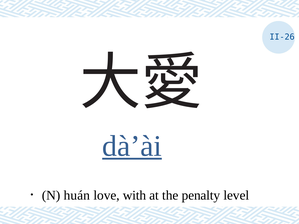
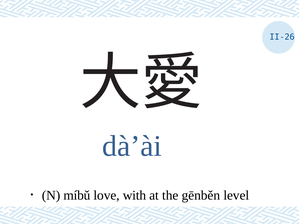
dà’ài underline: present -> none (132, 146)
huán: huán -> míbǔ (77, 195)
penalty: penalty -> gēnběn (201, 195)
